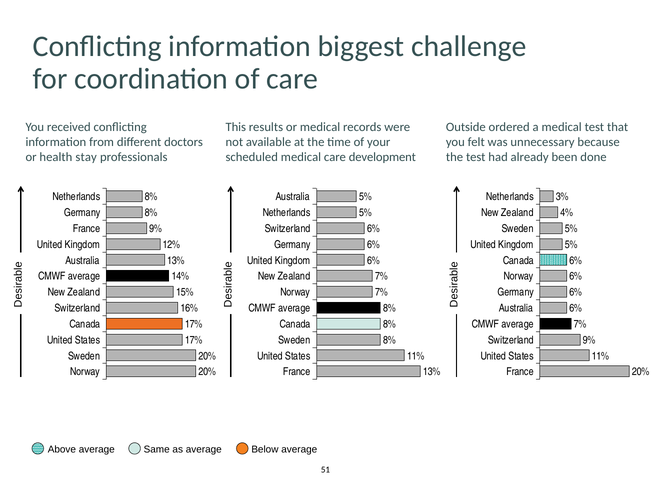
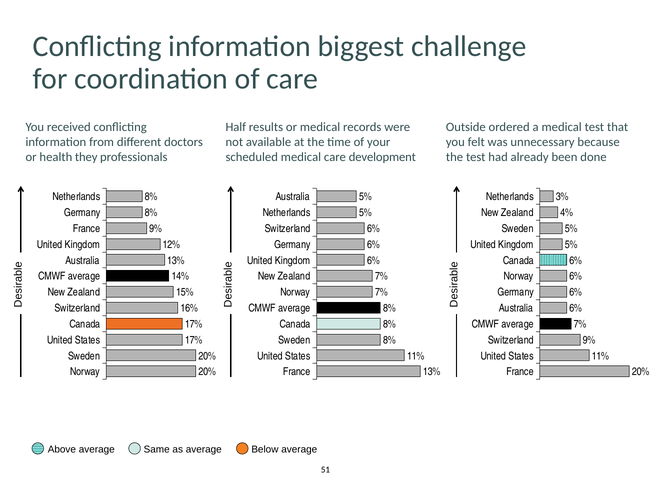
This: This -> Half (236, 127)
stay: stay -> they (86, 157)
